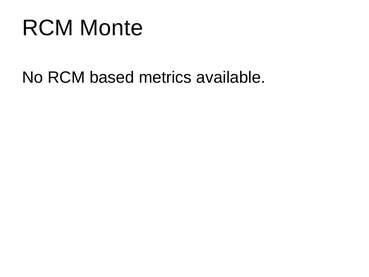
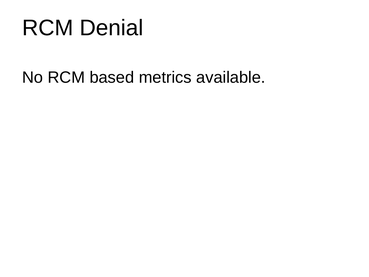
Monte: Monte -> Denial (112, 28)
